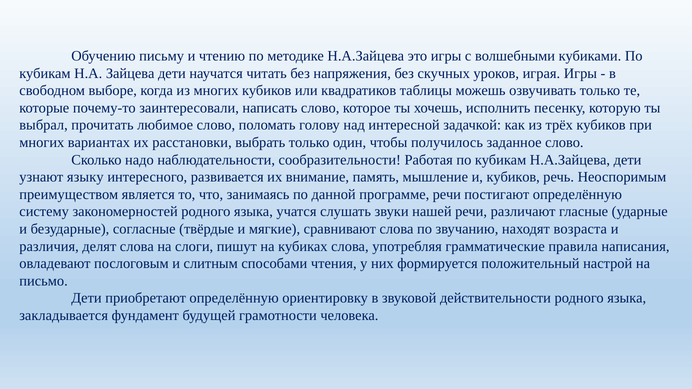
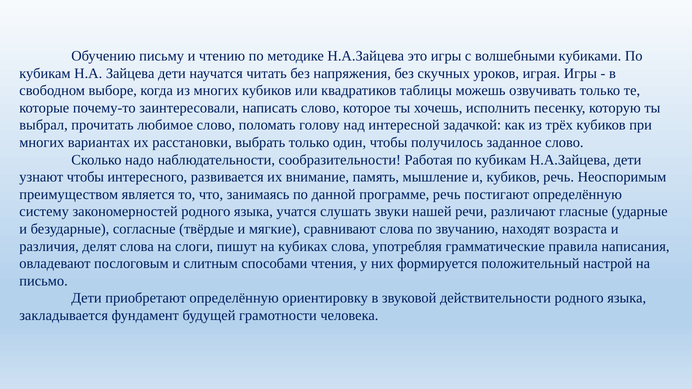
узнают языку: языку -> чтобы (85, 177)
программе речи: речи -> речь (447, 194)
